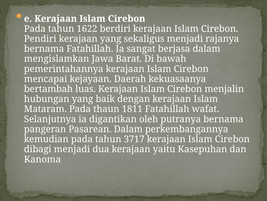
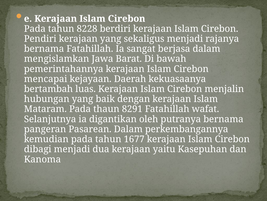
1622: 1622 -> 8228 (87, 29)
1811: 1811 -> 8291 (132, 109)
3717: 3717 -> 1677 (134, 139)
